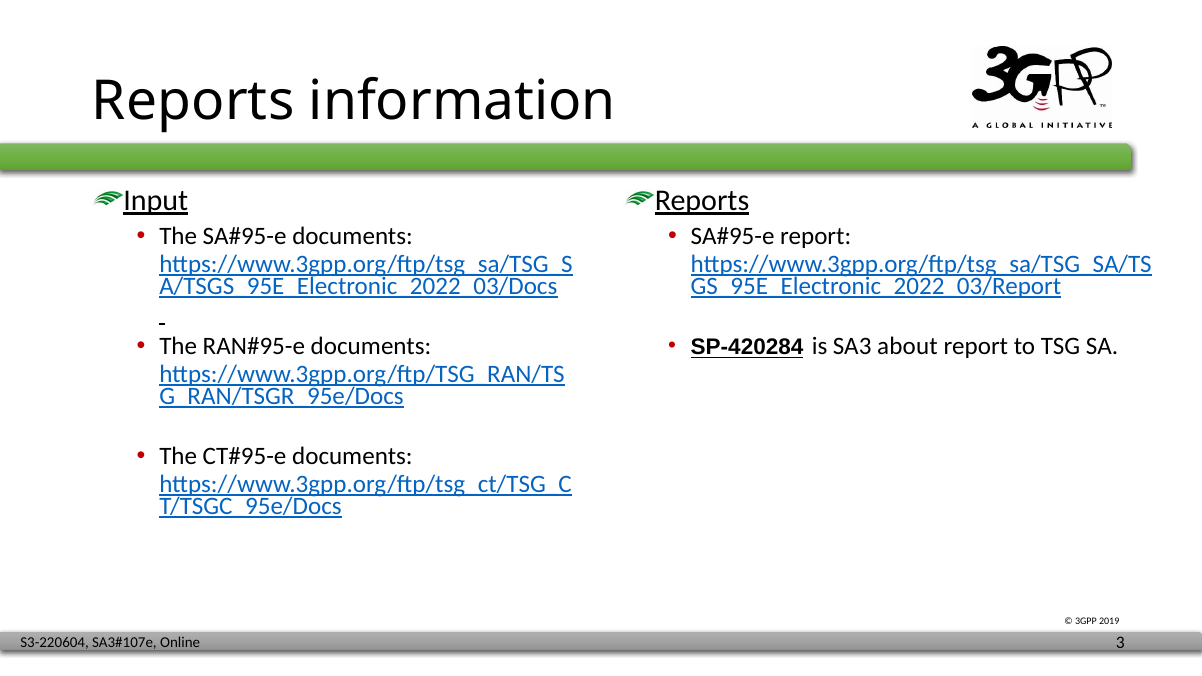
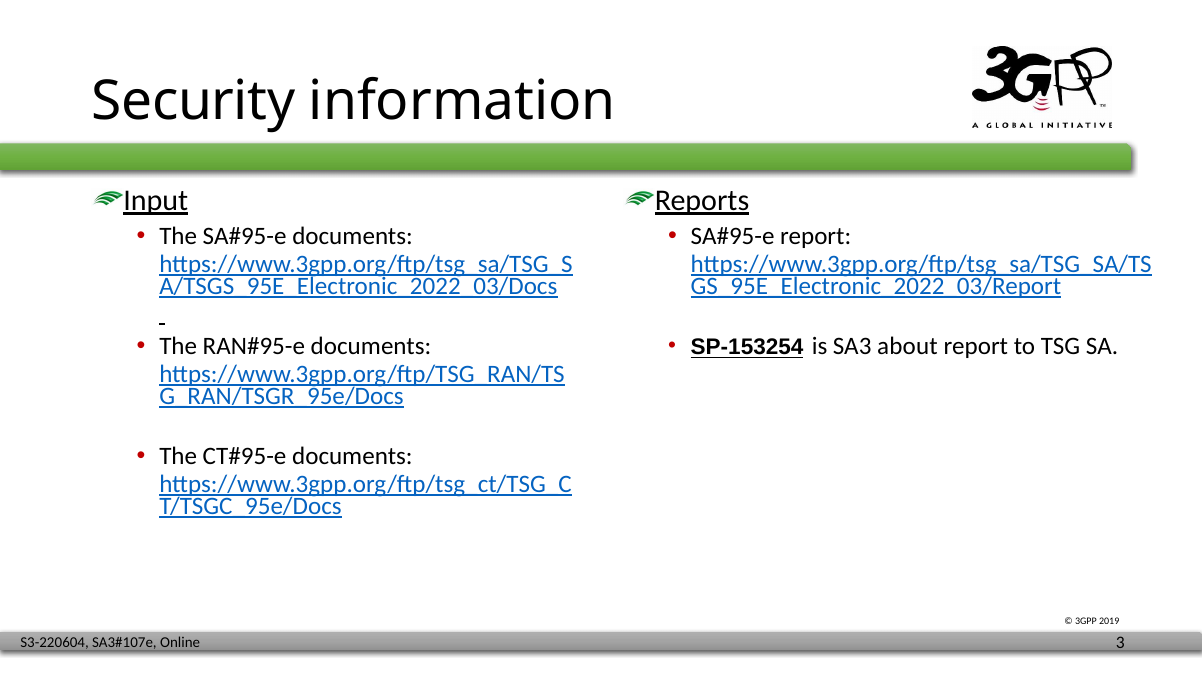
Reports: Reports -> Security (193, 101)
SP-420284: SP-420284 -> SP-153254 (747, 347)
